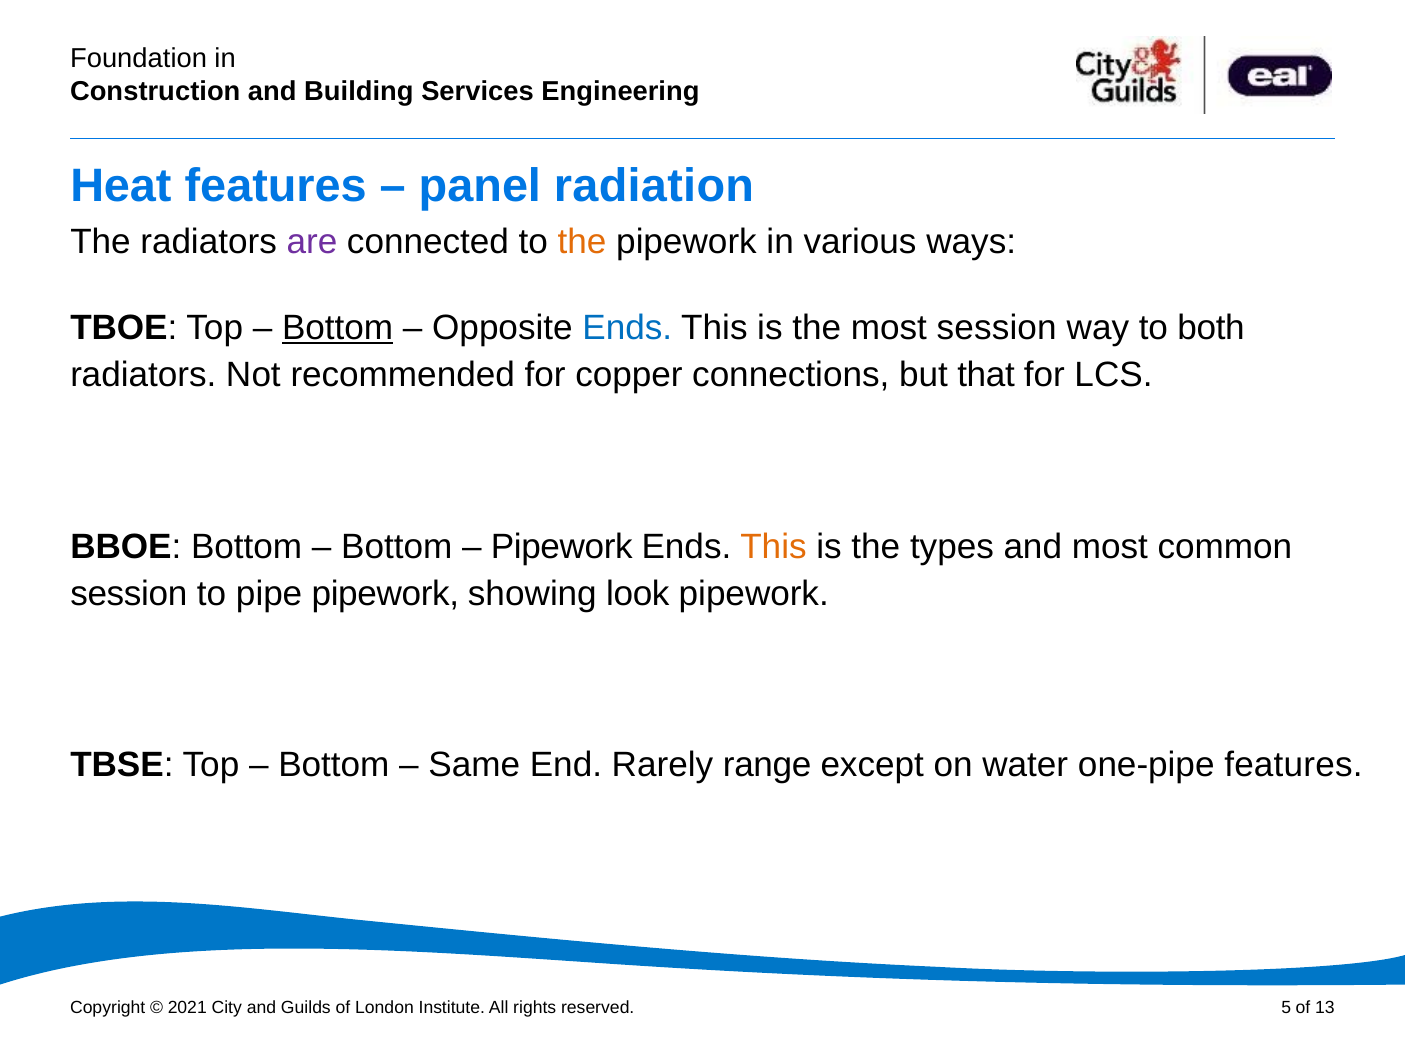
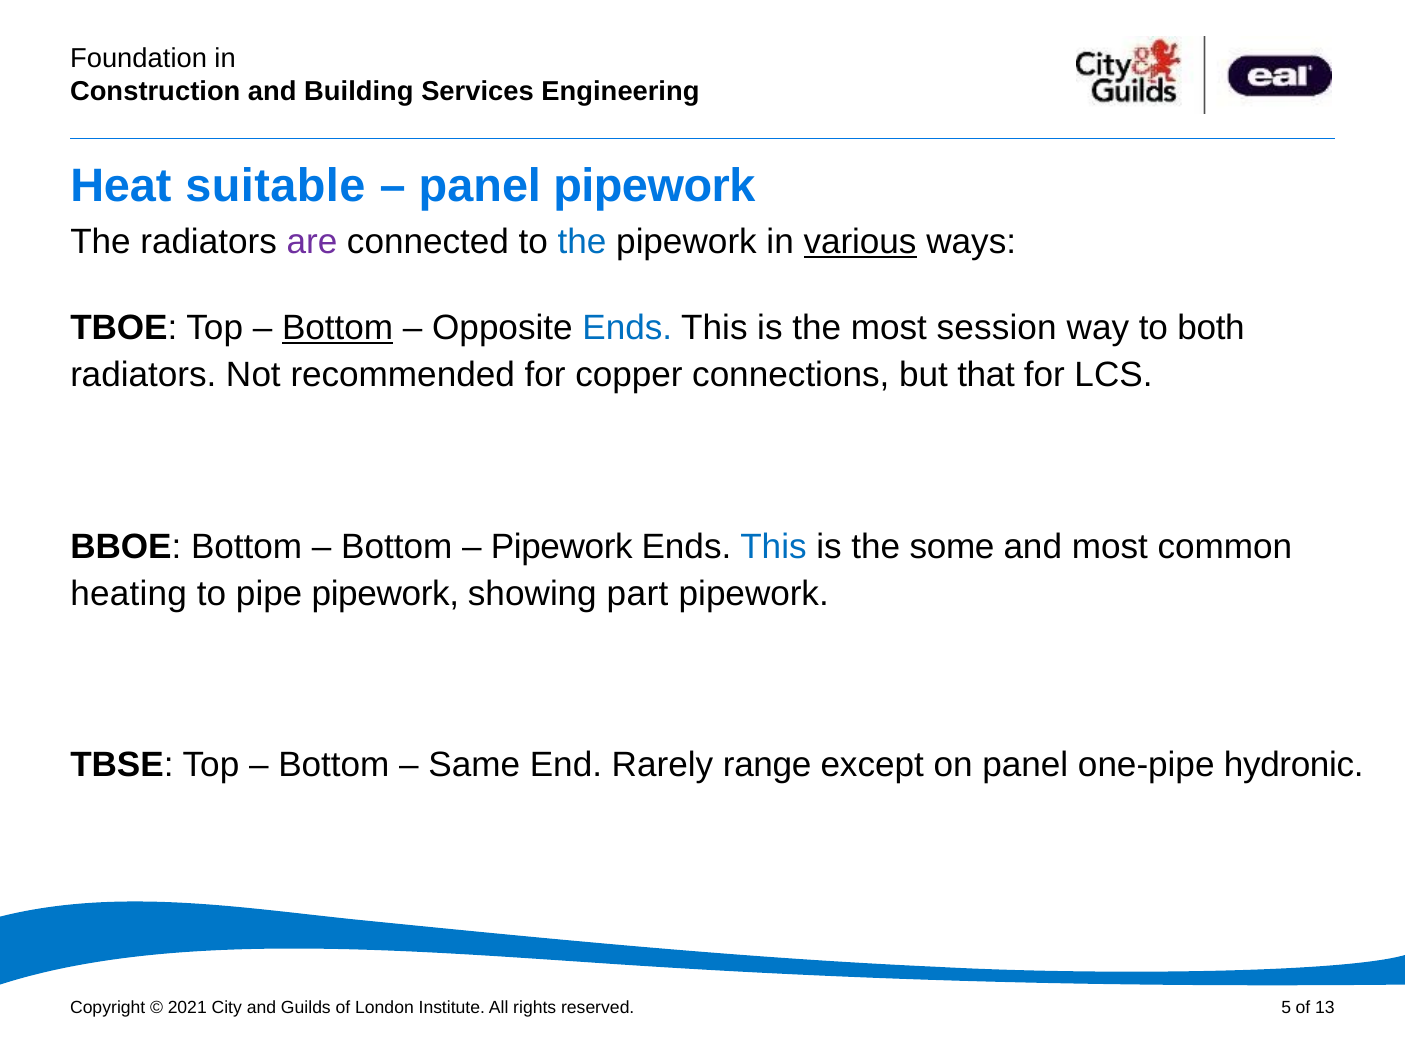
Heat features: features -> suitable (275, 186)
panel radiation: radiation -> pipework (654, 186)
the colour: orange -> blue (582, 242)
various underline: none -> present (860, 242)
This colour: orange -> blue (773, 546)
types: types -> some (952, 546)
session: session -> heating (129, 593)
look: look -> part (638, 593)
on water: water -> panel (1025, 765)
one-pipe features: features -> hydronic (1294, 765)
